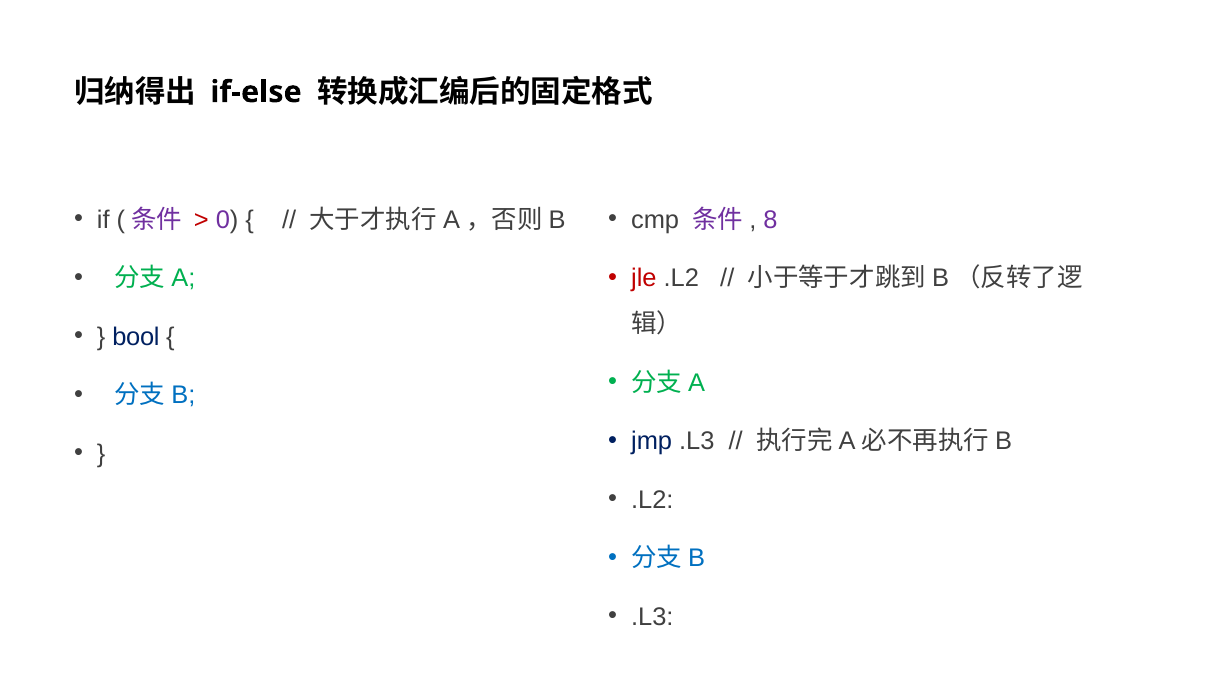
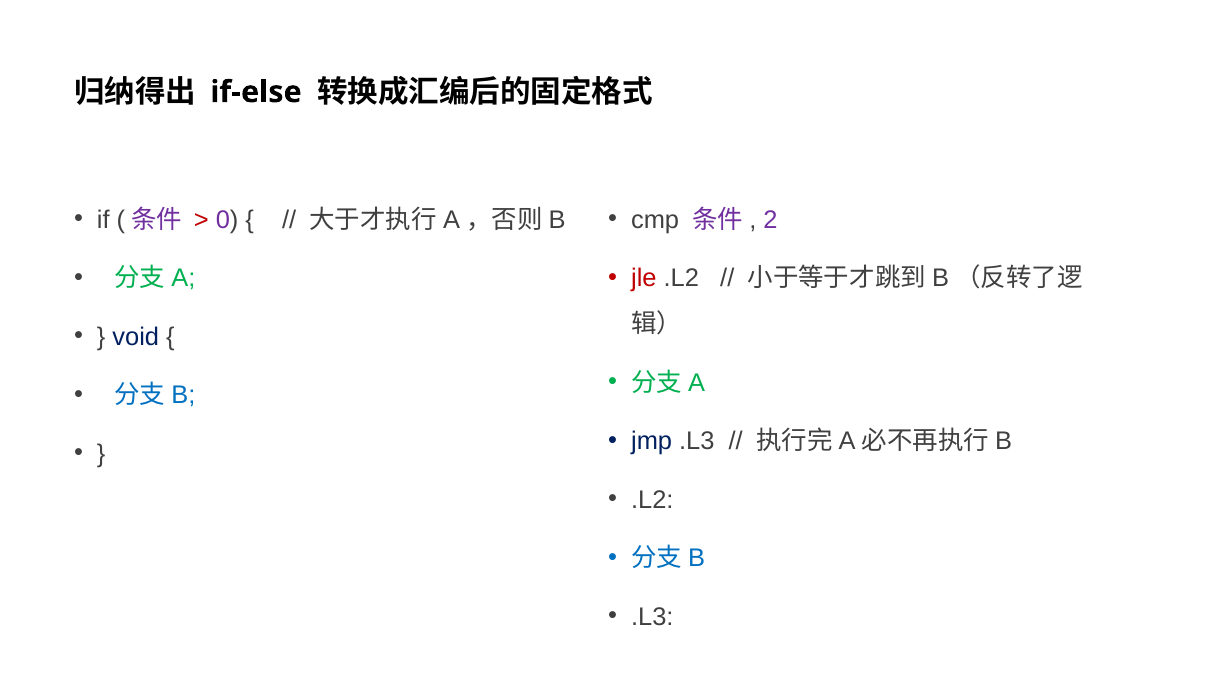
8: 8 -> 2 (770, 220)
bool: bool -> void (136, 337)
